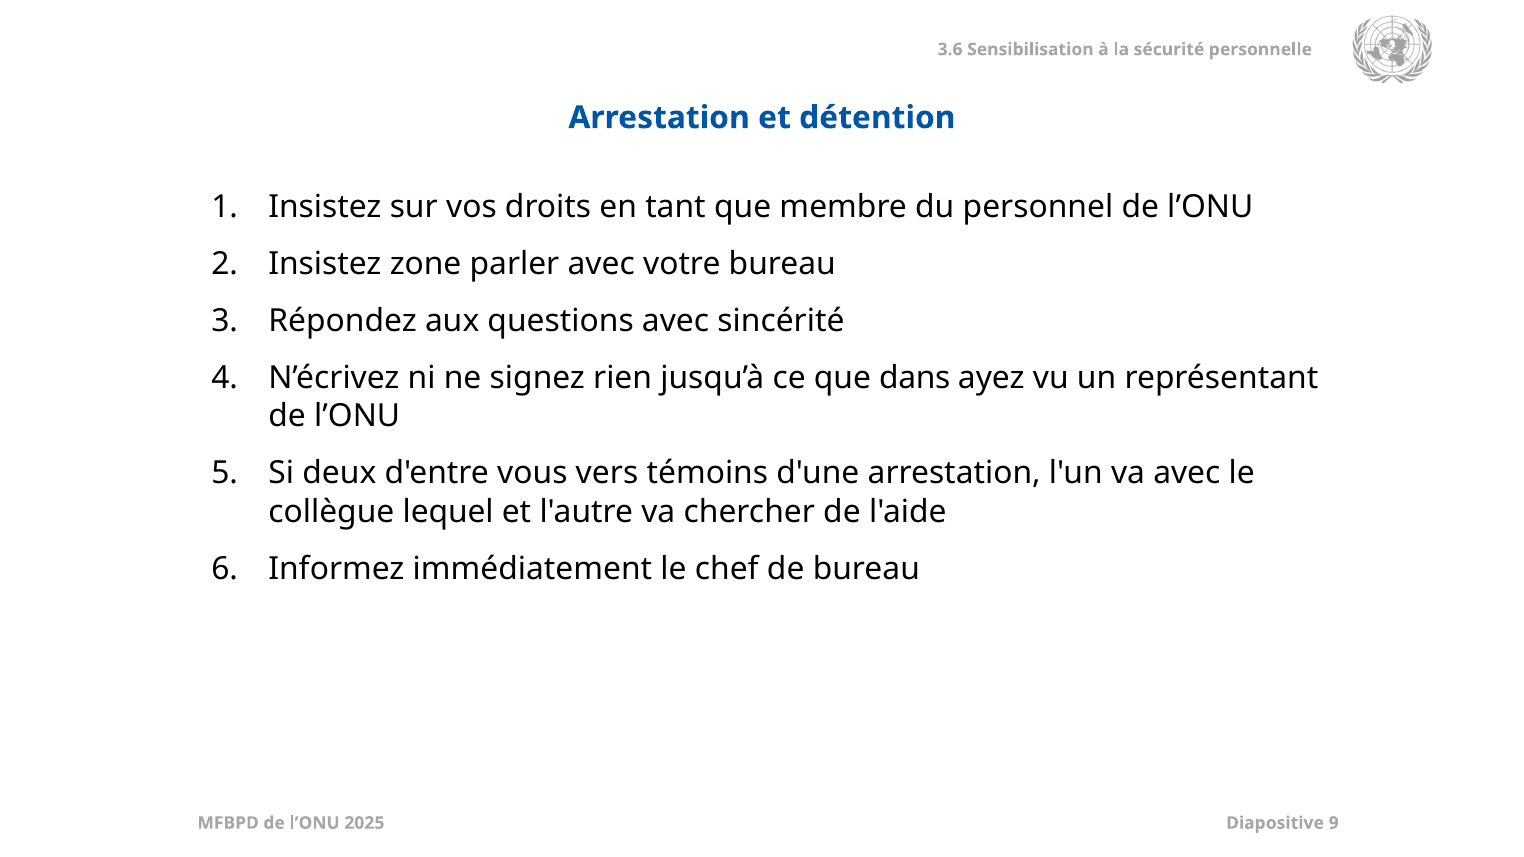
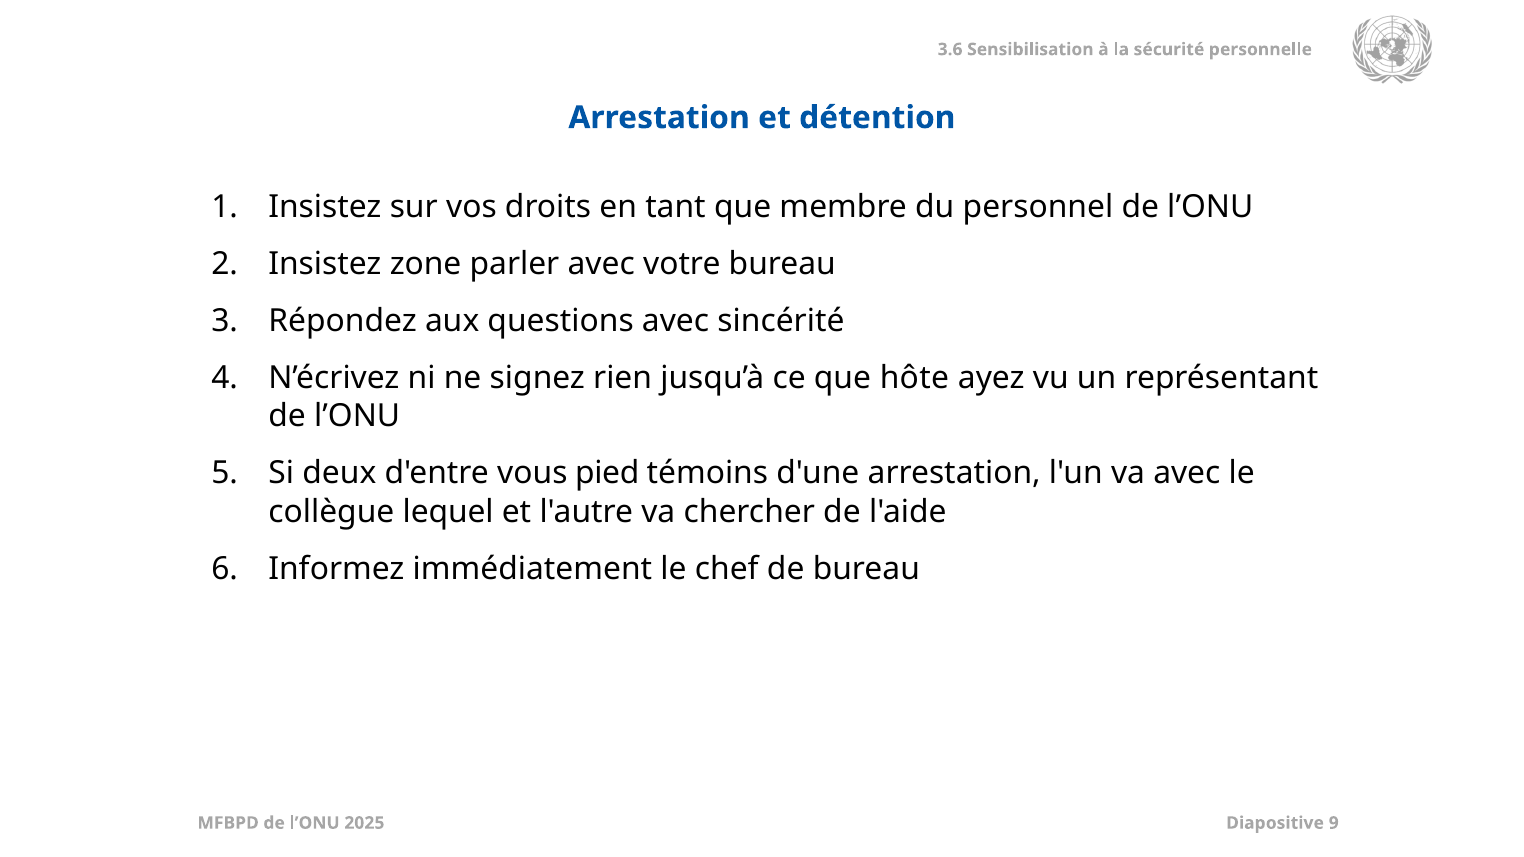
dans: dans -> hôte (914, 378)
vers: vers -> pied (607, 474)
